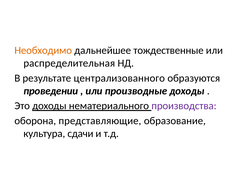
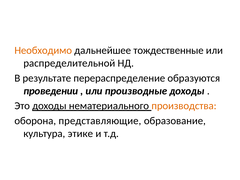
распределительная: распределительная -> распределительной (69, 63)
централизованного: централизованного -> перераспределение (119, 78)
производства colour: purple -> orange (184, 106)
сдачи: сдачи -> этике (80, 134)
